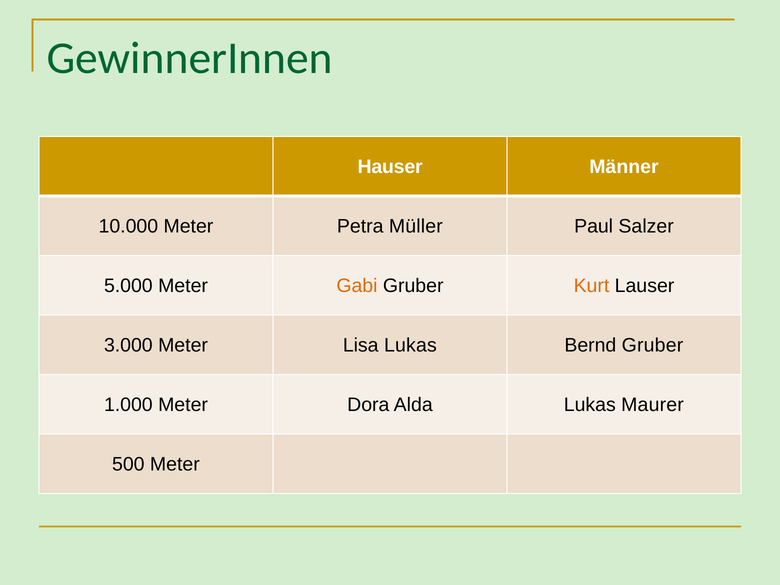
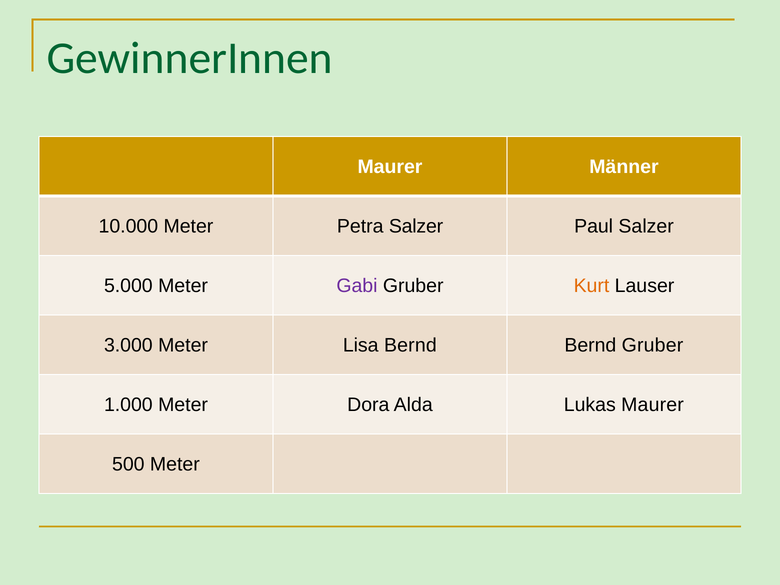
Hauser: Hauser -> Maurer (390, 167)
Petra Müller: Müller -> Salzer (416, 226)
Gabi colour: orange -> purple (357, 286)
Lisa Lukas: Lukas -> Bernd (410, 345)
